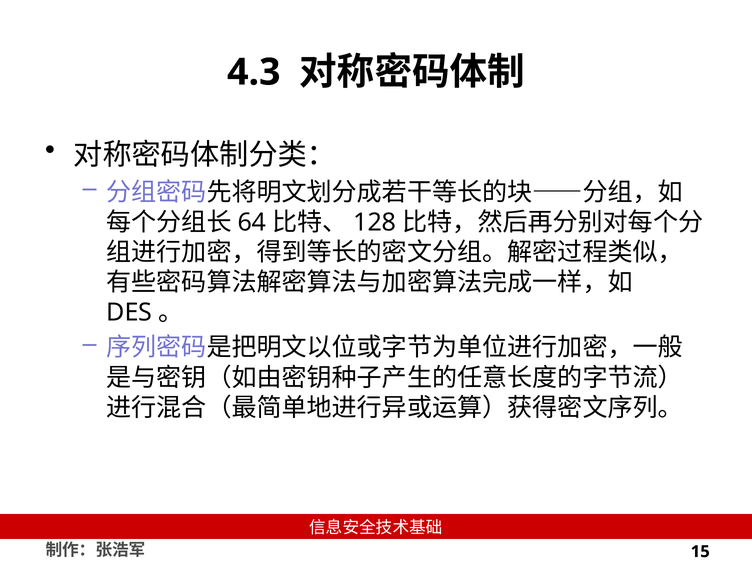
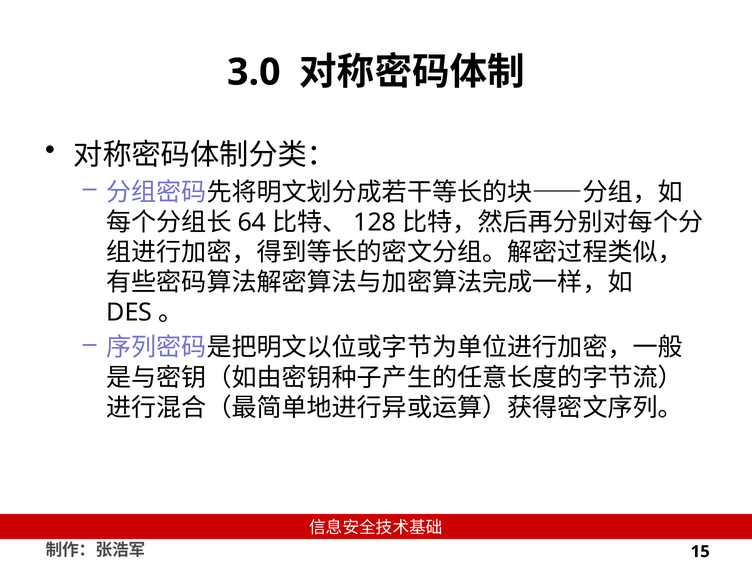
4.3: 4.3 -> 3.0 (254, 72)
